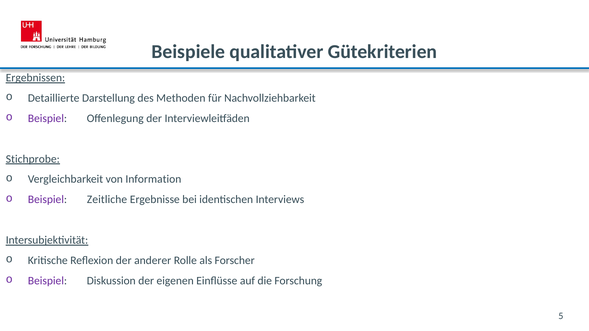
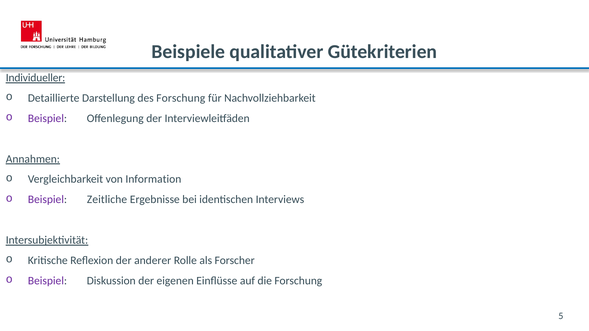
Ergebnissen: Ergebnissen -> Individueller (36, 78)
des Methoden: Methoden -> Forschung (181, 98)
Stichprobe: Stichprobe -> Annahmen (33, 159)
